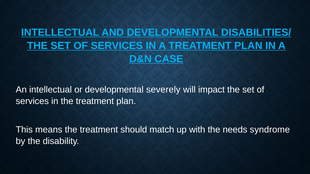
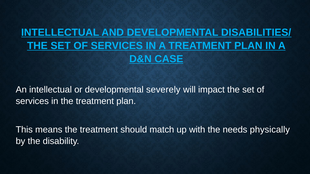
syndrome: syndrome -> physically (270, 130)
